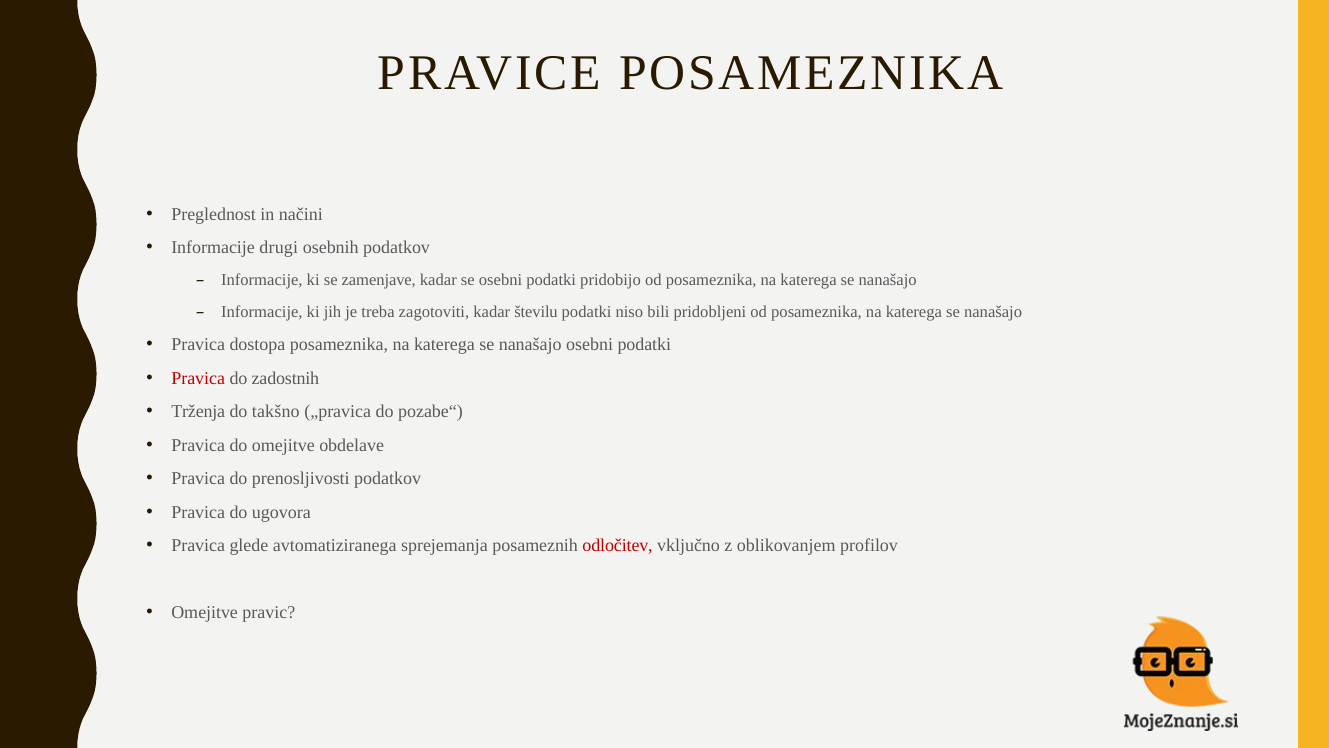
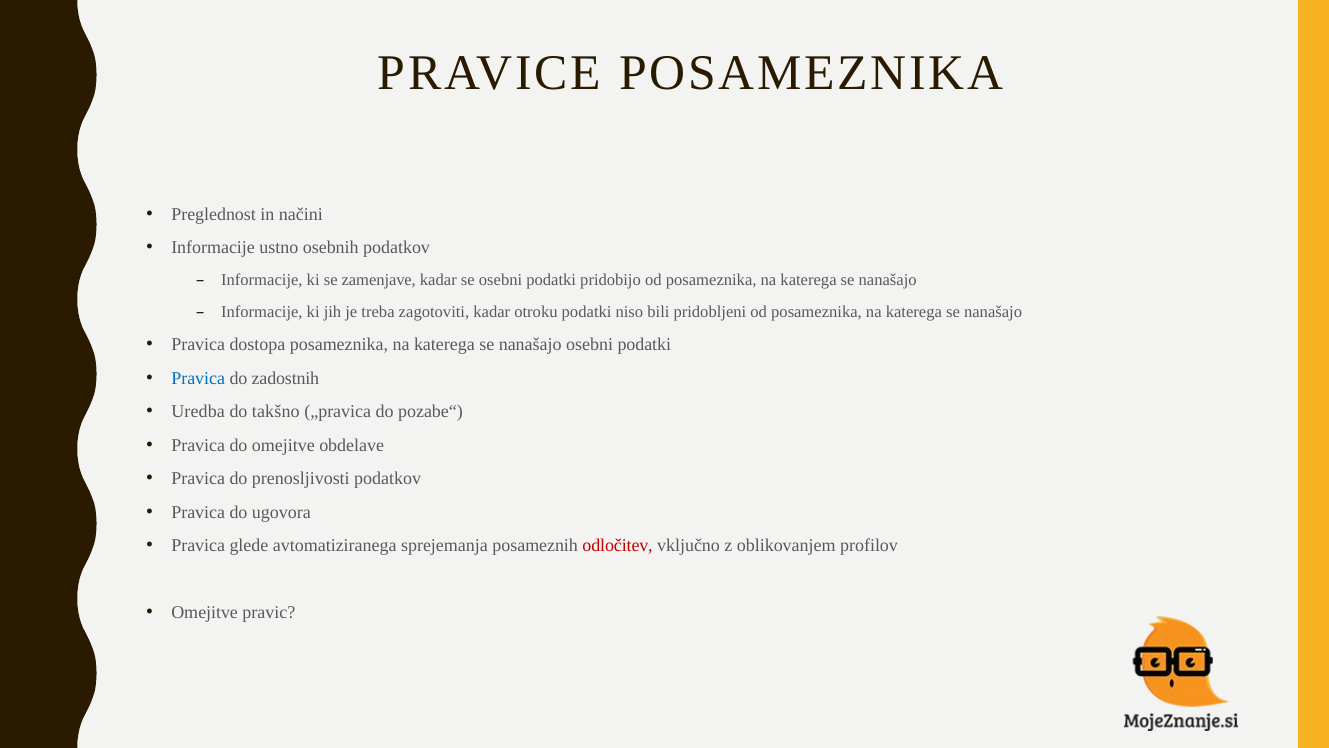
drugi: drugi -> ustno (279, 248)
številu: številu -> otroku (536, 312)
Pravica colour: red -> blue (198, 378)
Trženja: Trženja -> Uredba (198, 411)
